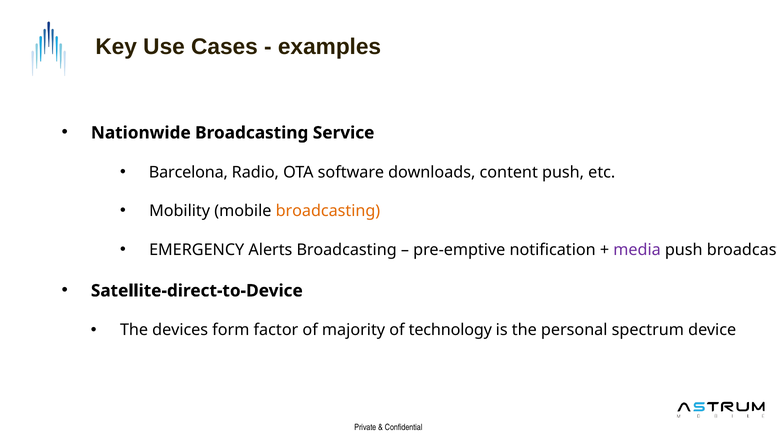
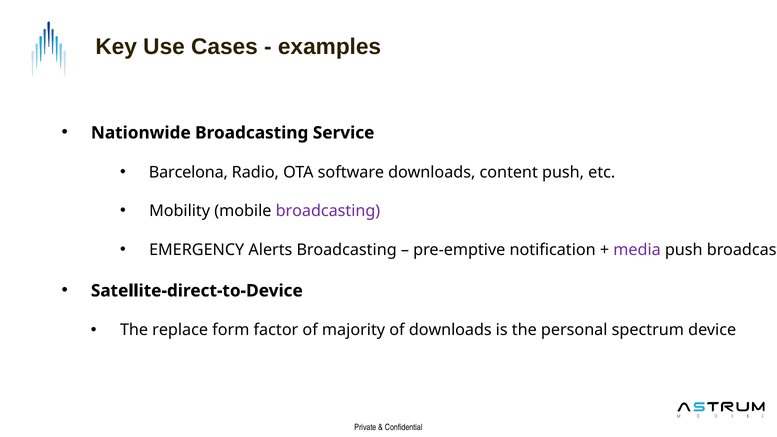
broadcasting colour: orange -> purple (328, 211)
devices: devices -> replace (180, 330)
of technology: technology -> downloads (450, 330)
